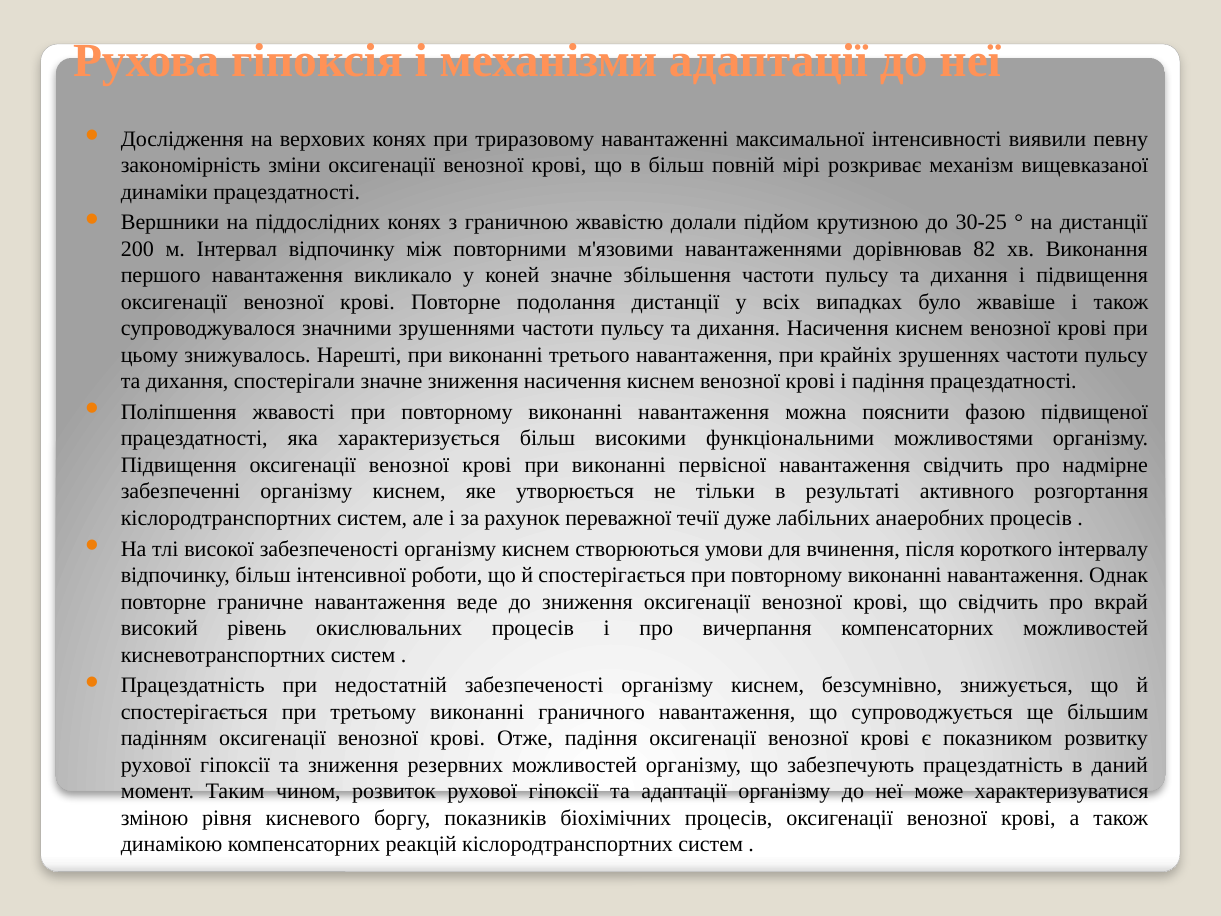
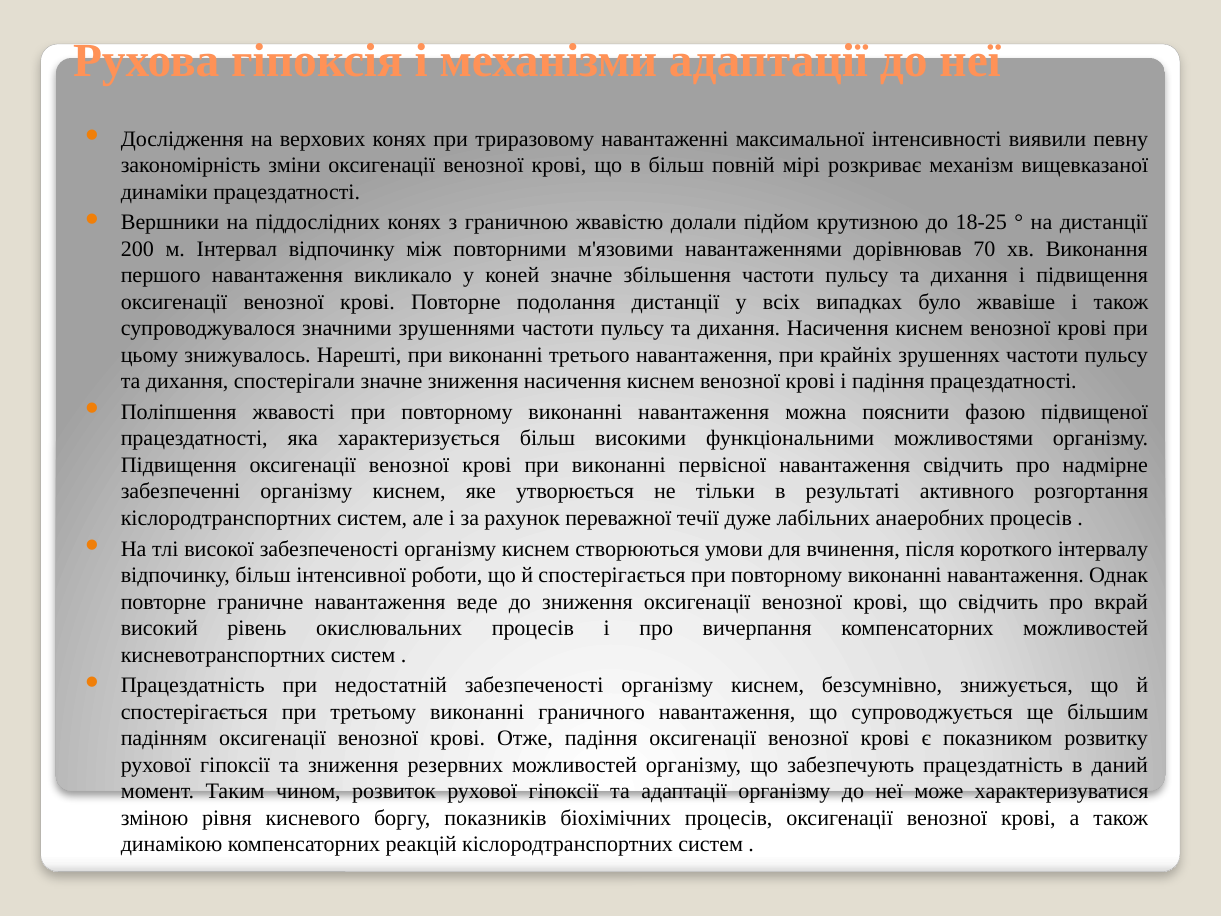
30-25: 30-25 -> 18-25 (981, 222)
82: 82 -> 70 (984, 249)
